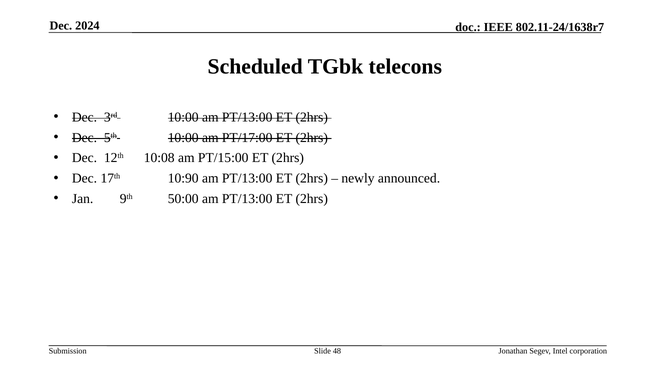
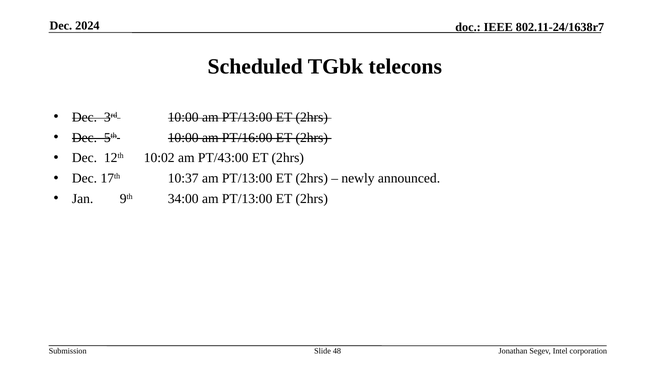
PT/17:00: PT/17:00 -> PT/16:00 (247, 137)
10:08: 10:08 -> 10:02 (159, 158)
PT/15:00: PT/15:00 -> PT/43:00 (223, 158)
10:90: 10:90 -> 10:37 (183, 178)
50:00: 50:00 -> 34:00 (183, 198)
